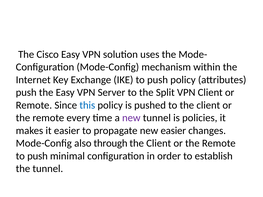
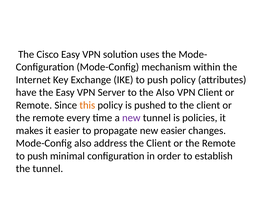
push: push -> have (26, 93)
the Split: Split -> Also (165, 93)
this colour: blue -> orange (87, 105)
through: through -> address (111, 143)
